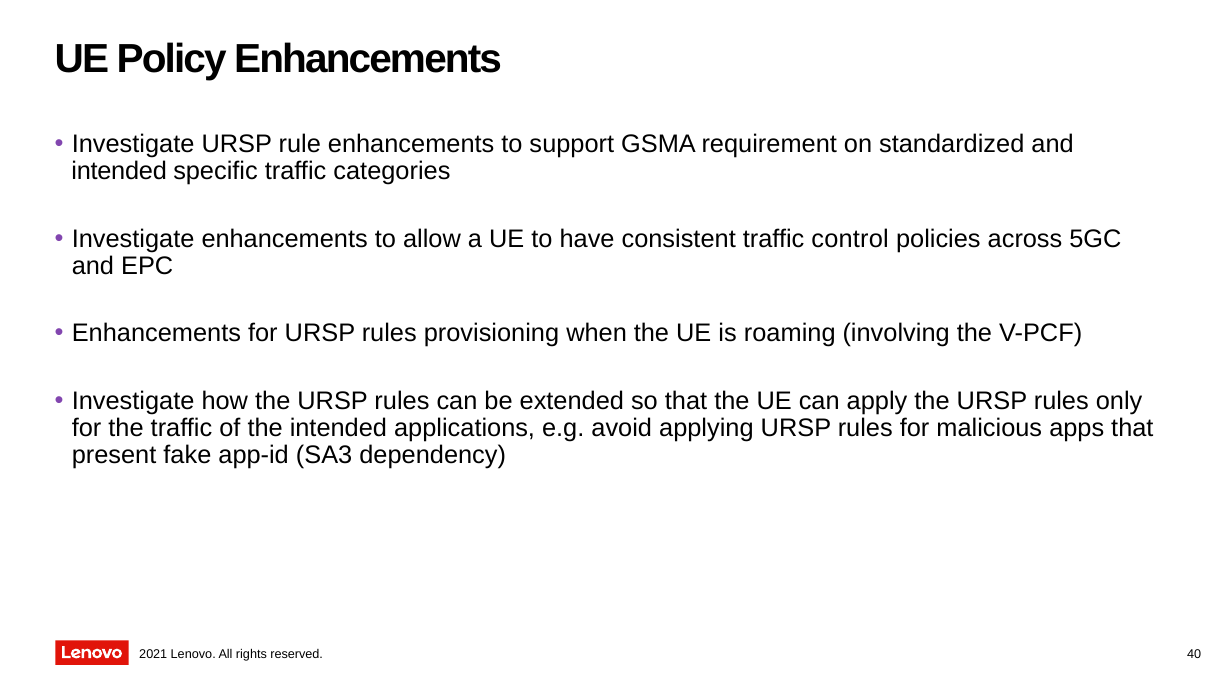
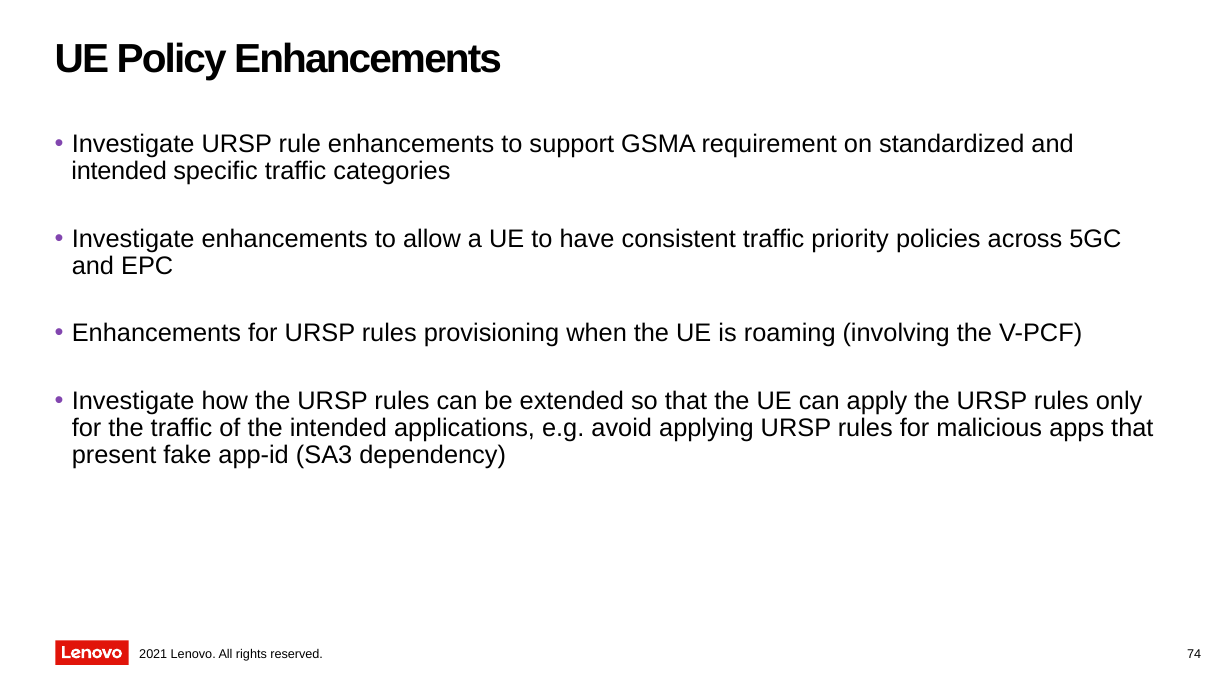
control: control -> priority (850, 239)
40: 40 -> 74 (1194, 654)
